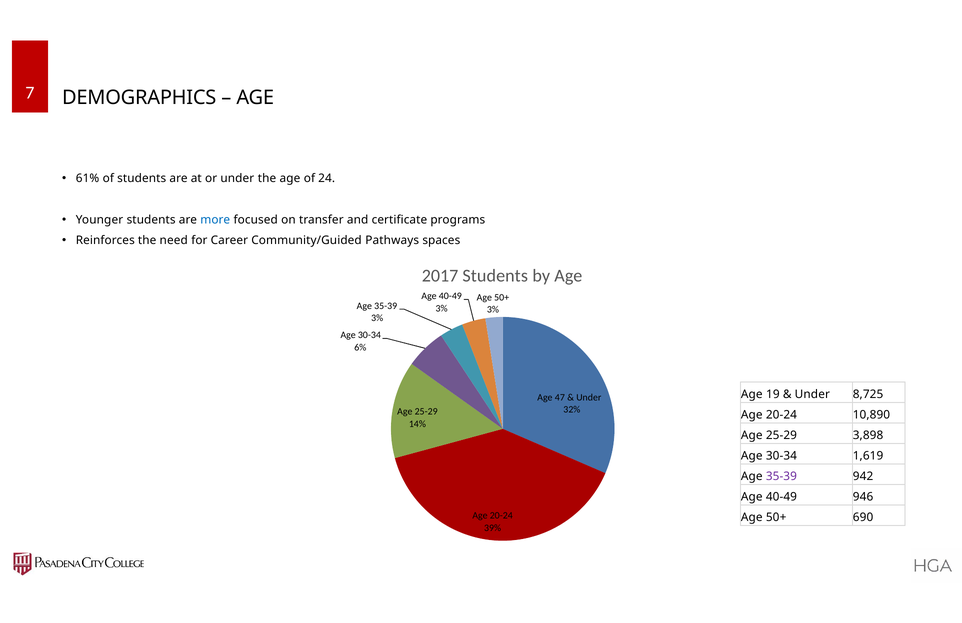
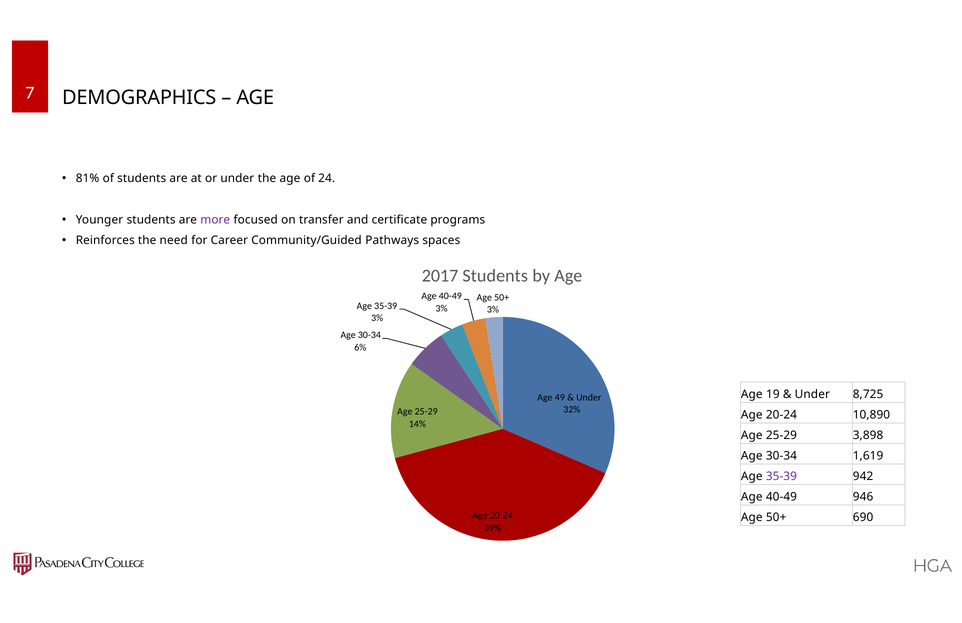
61%: 61% -> 81% (88, 178)
more colour: blue -> purple (215, 220)
47: 47 -> 49 (560, 397)
